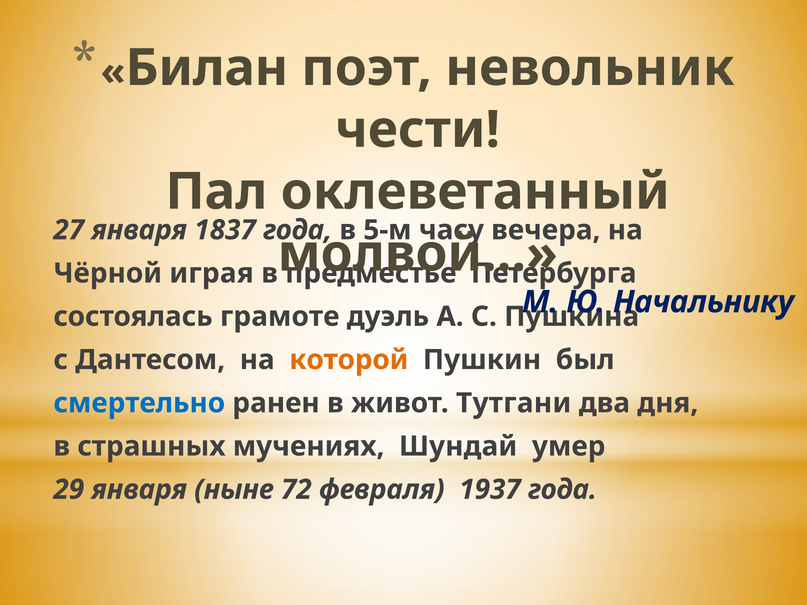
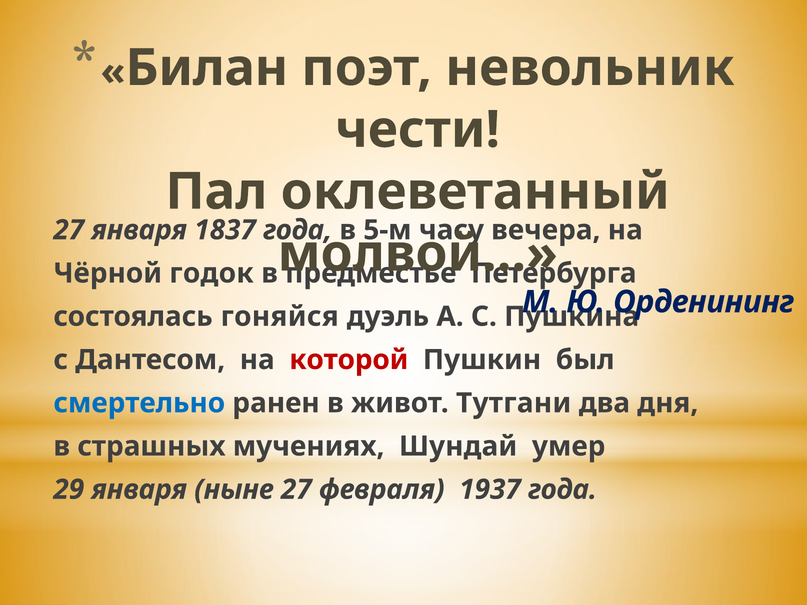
играя: играя -> годок (211, 273)
Начальнику: Начальнику -> Орденининг (704, 302)
грамоте: грамоте -> гоняйся (280, 317)
которой colour: orange -> red (349, 360)
ныне 72: 72 -> 27 (296, 490)
